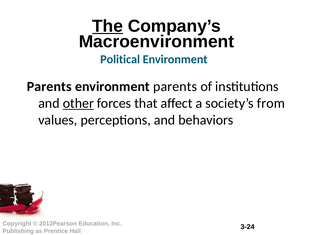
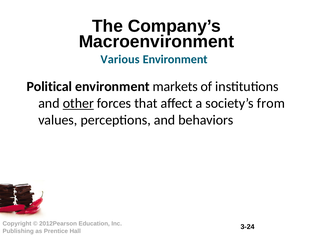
The underline: present -> none (108, 26)
Political: Political -> Various (120, 59)
Parents: Parents -> Political (49, 87)
environment parents: parents -> markets (175, 87)
